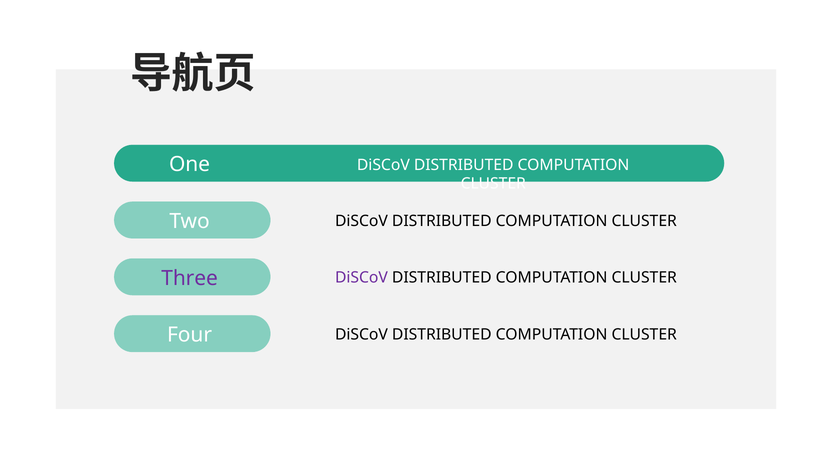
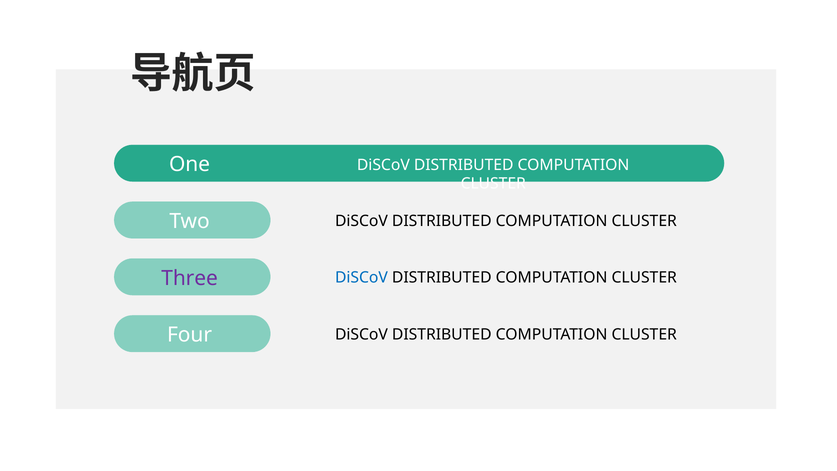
DiSCoV colour: purple -> blue (361, 278)
